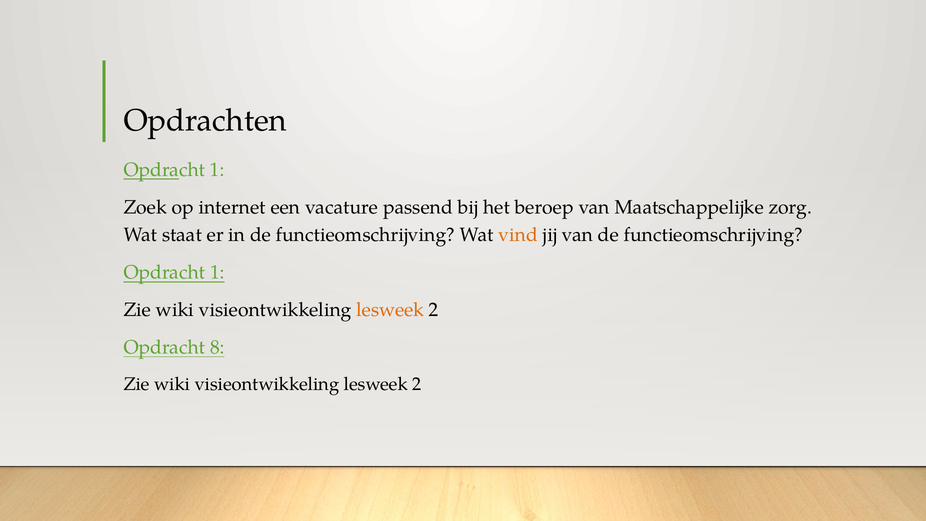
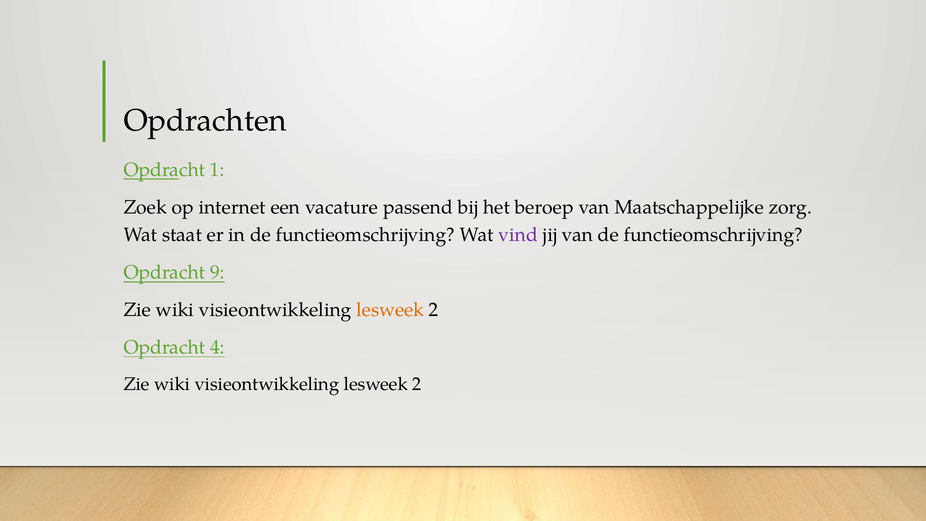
vind colour: orange -> purple (518, 235)
1: 1 -> 9 (217, 272)
8: 8 -> 4 (217, 347)
